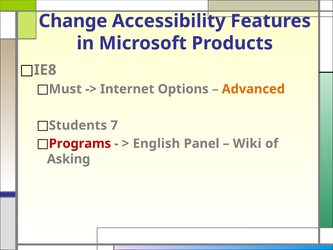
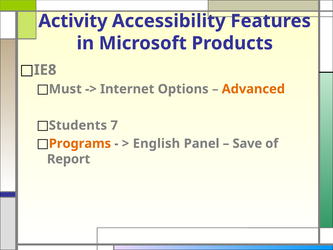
Change: Change -> Activity (73, 21)
Programs colour: red -> orange (80, 143)
Wiki: Wiki -> Save (247, 143)
Asking: Asking -> Report (69, 159)
